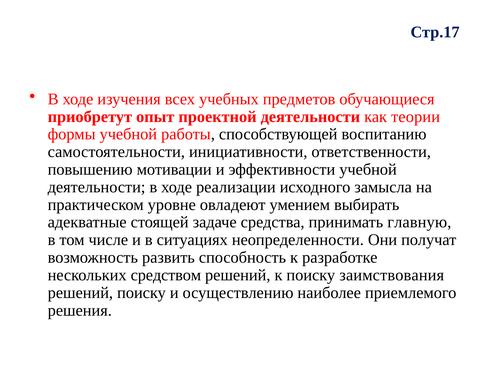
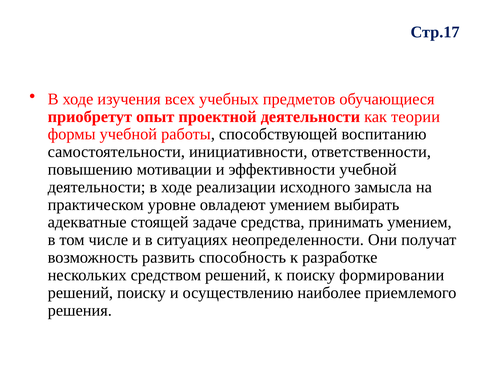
принимать главную: главную -> умением (419, 222)
заимствования: заимствования -> формировании (392, 275)
